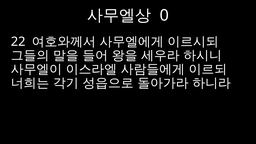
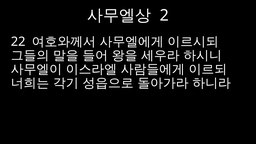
0: 0 -> 2 (164, 15)
